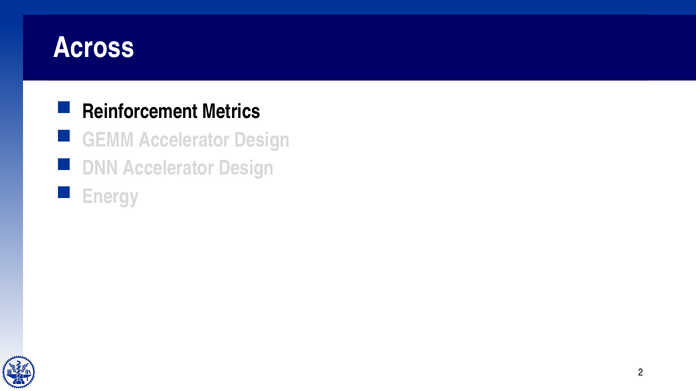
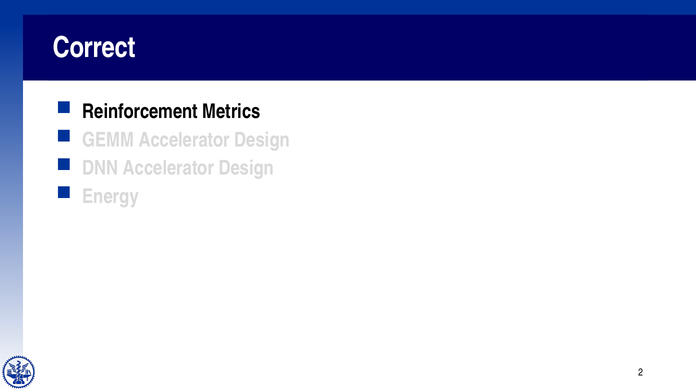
Across: Across -> Correct (94, 48)
